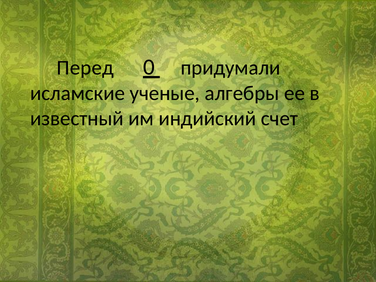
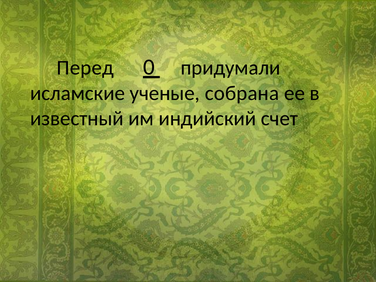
алгебры: алгебры -> собрана (242, 93)
